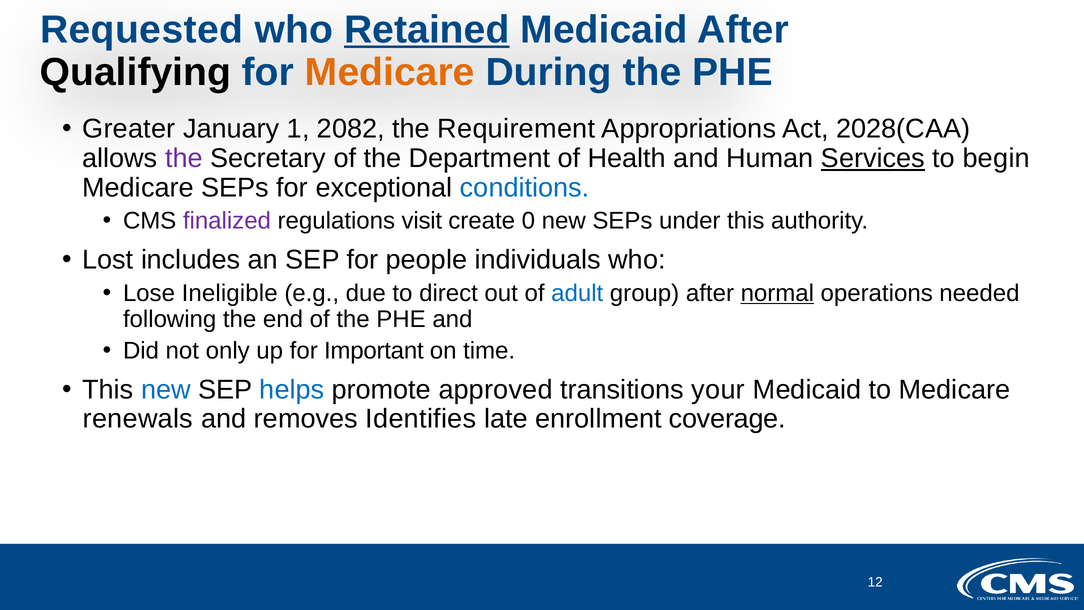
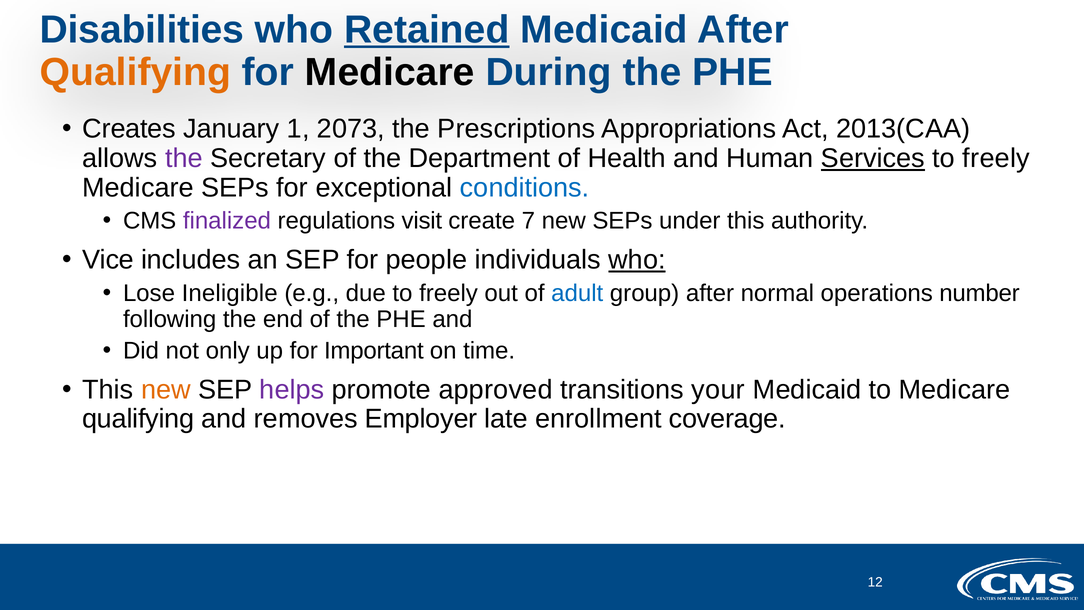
Requested: Requested -> Disabilities (142, 30)
Qualifying colour: black -> orange (135, 72)
Medicare colour: orange -> black (390, 72)
Greater: Greater -> Creates (129, 129)
2082: 2082 -> 2073 (351, 129)
Requirement: Requirement -> Prescriptions (516, 129)
2028(CAA: 2028(CAA -> 2013(CAA (903, 129)
begin: begin -> freely (996, 158)
0: 0 -> 7 (528, 221)
Lost: Lost -> Vice (108, 260)
who underline: none -> present (637, 260)
due to direct: direct -> freely (449, 293)
normal underline: present -> none (777, 293)
needed: needed -> number (980, 293)
new colour: blue -> orange (166, 390)
helps colour: blue -> purple (292, 390)
renewals: renewals -> qualifying (138, 419)
Identifies: Identifies -> Employer (421, 419)
